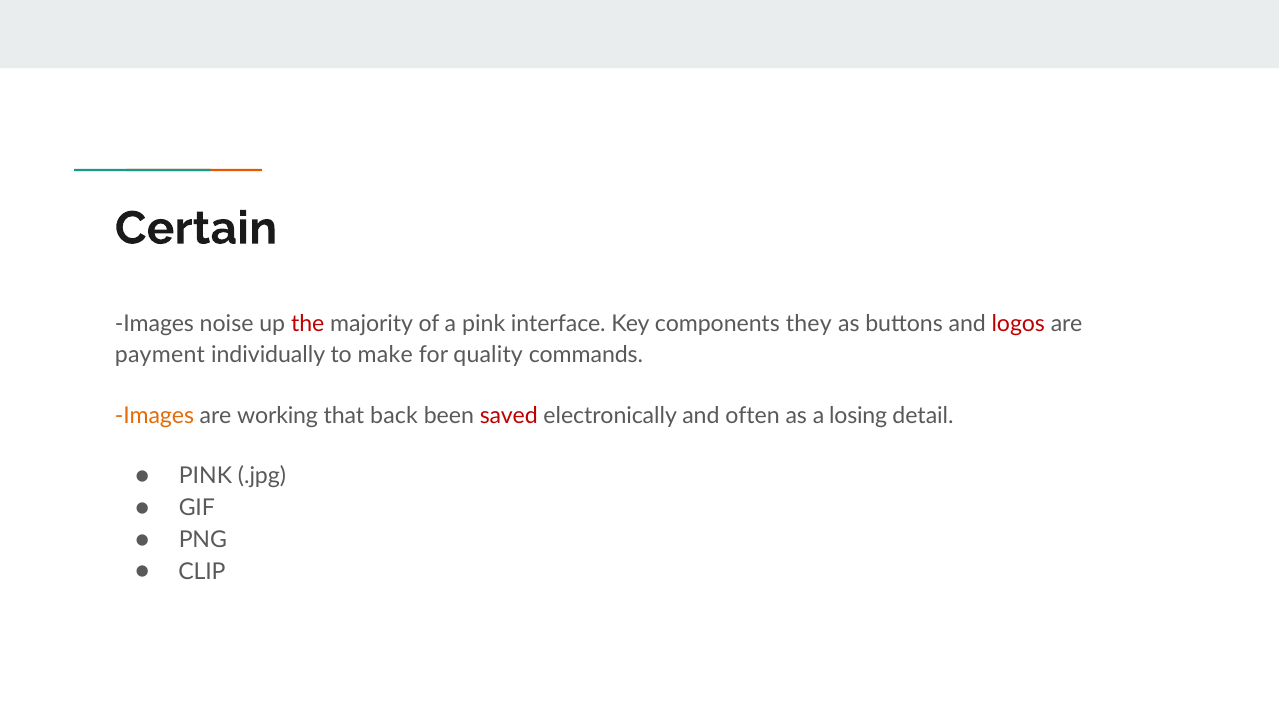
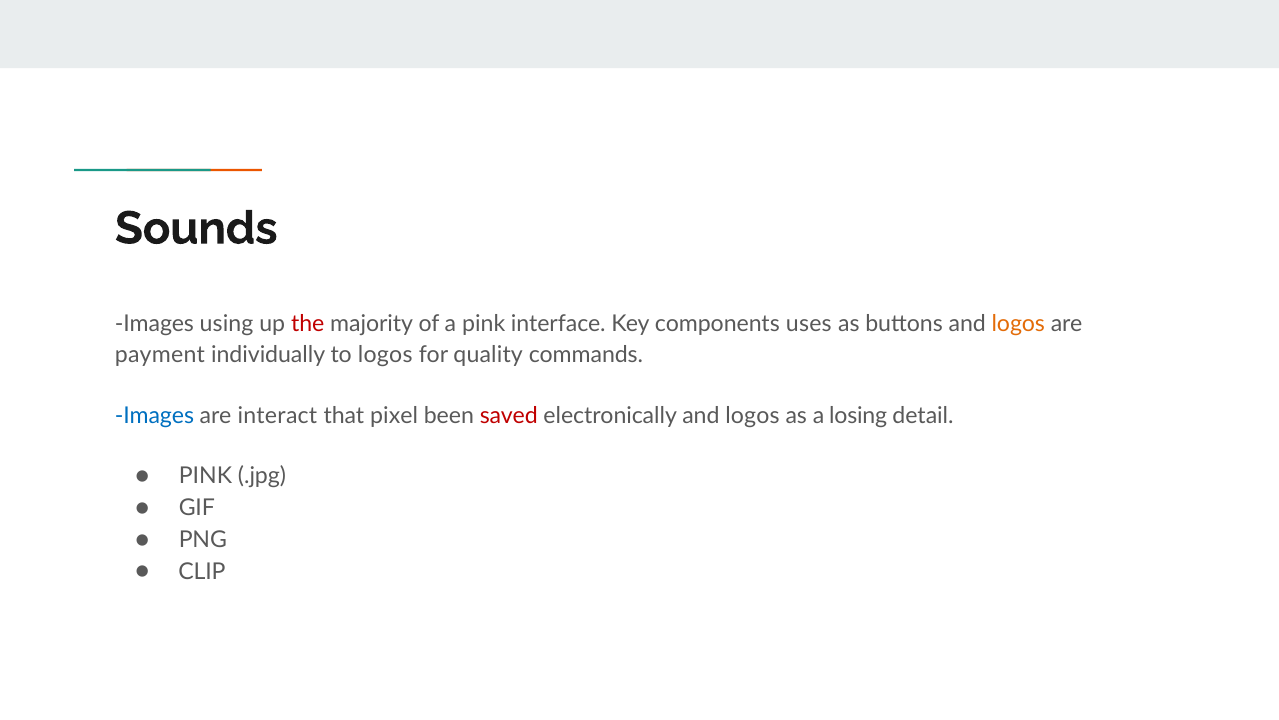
Certain: Certain -> Sounds (196, 228)
noise: noise -> using (227, 323)
they: they -> uses (809, 323)
logos colour: red -> orange (1018, 323)
to make: make -> logos (385, 355)
Images colour: orange -> blue (154, 415)
working: working -> interact (277, 415)
back: back -> pixel (394, 415)
electronically and often: often -> logos (752, 415)
